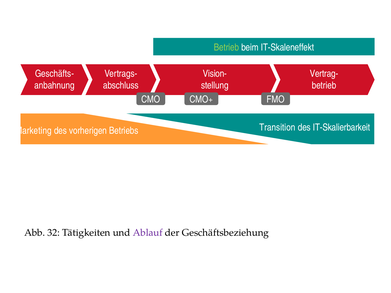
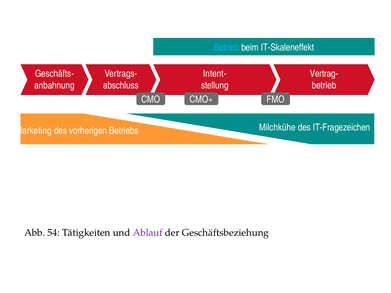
Betrieb colour: light green -> light blue (226, 47)
Vision-: Vision- -> Intent- (215, 74)
Betriebs Transition: Transition -> Milchkühe (277, 128)
IT-Skalierbarkeit: IT-Skalierbarkeit -> IT-Fragezeichen (342, 128)
32: 32 -> 54 (54, 233)
